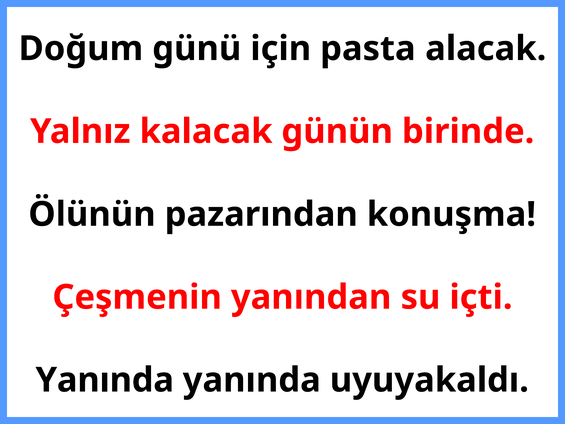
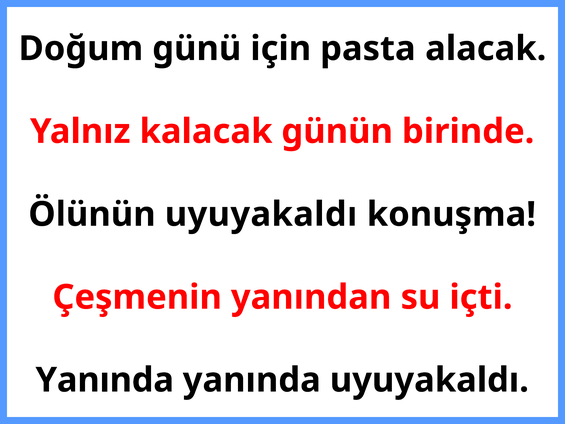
Ölünün pazarından: pazarından -> uyuyakaldı (261, 214)
